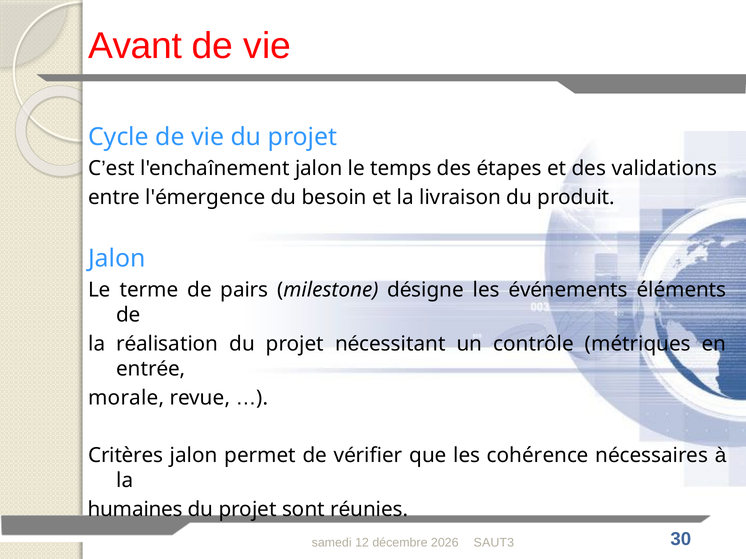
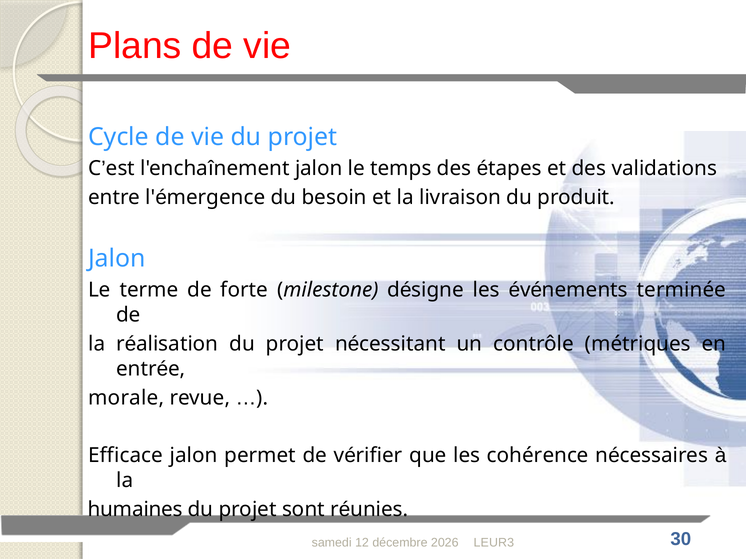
Avant: Avant -> Plans (135, 46)
pairs: pairs -> forte (244, 290)
éléments: éléments -> terminée (681, 290)
Critères: Critères -> Efficace (126, 456)
SAUT3: SAUT3 -> LEUR3 (494, 543)
